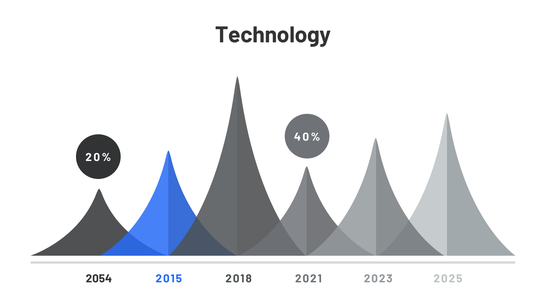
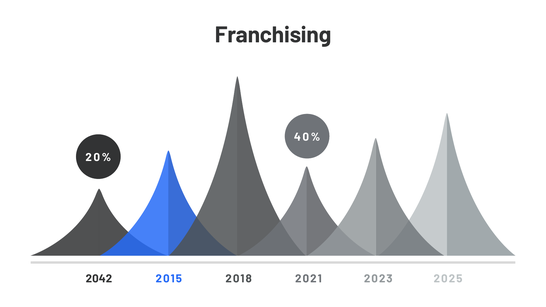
Technology: Technology -> Franchising (273, 35)
2054: 2054 -> 2042 (99, 279)
